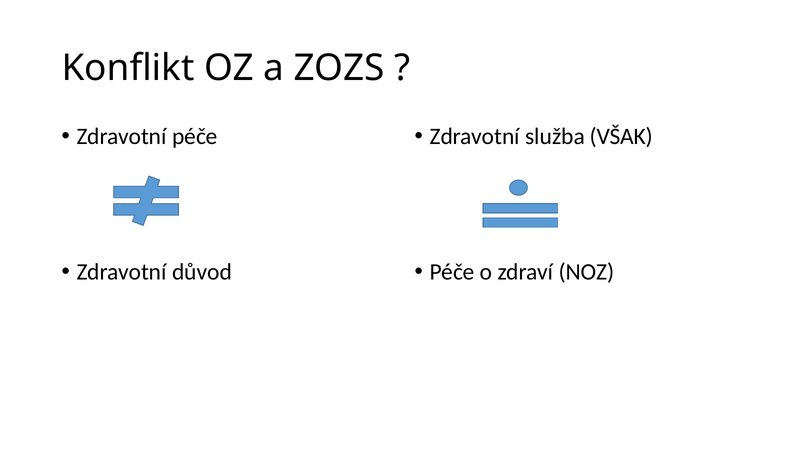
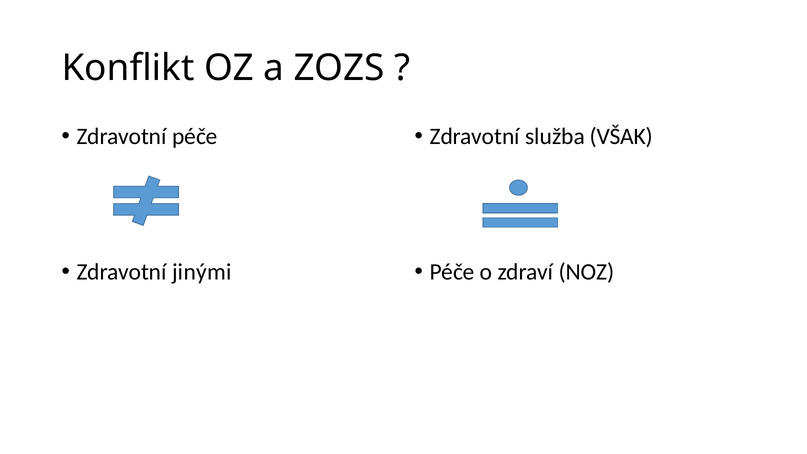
důvod: důvod -> jinými (202, 272)
